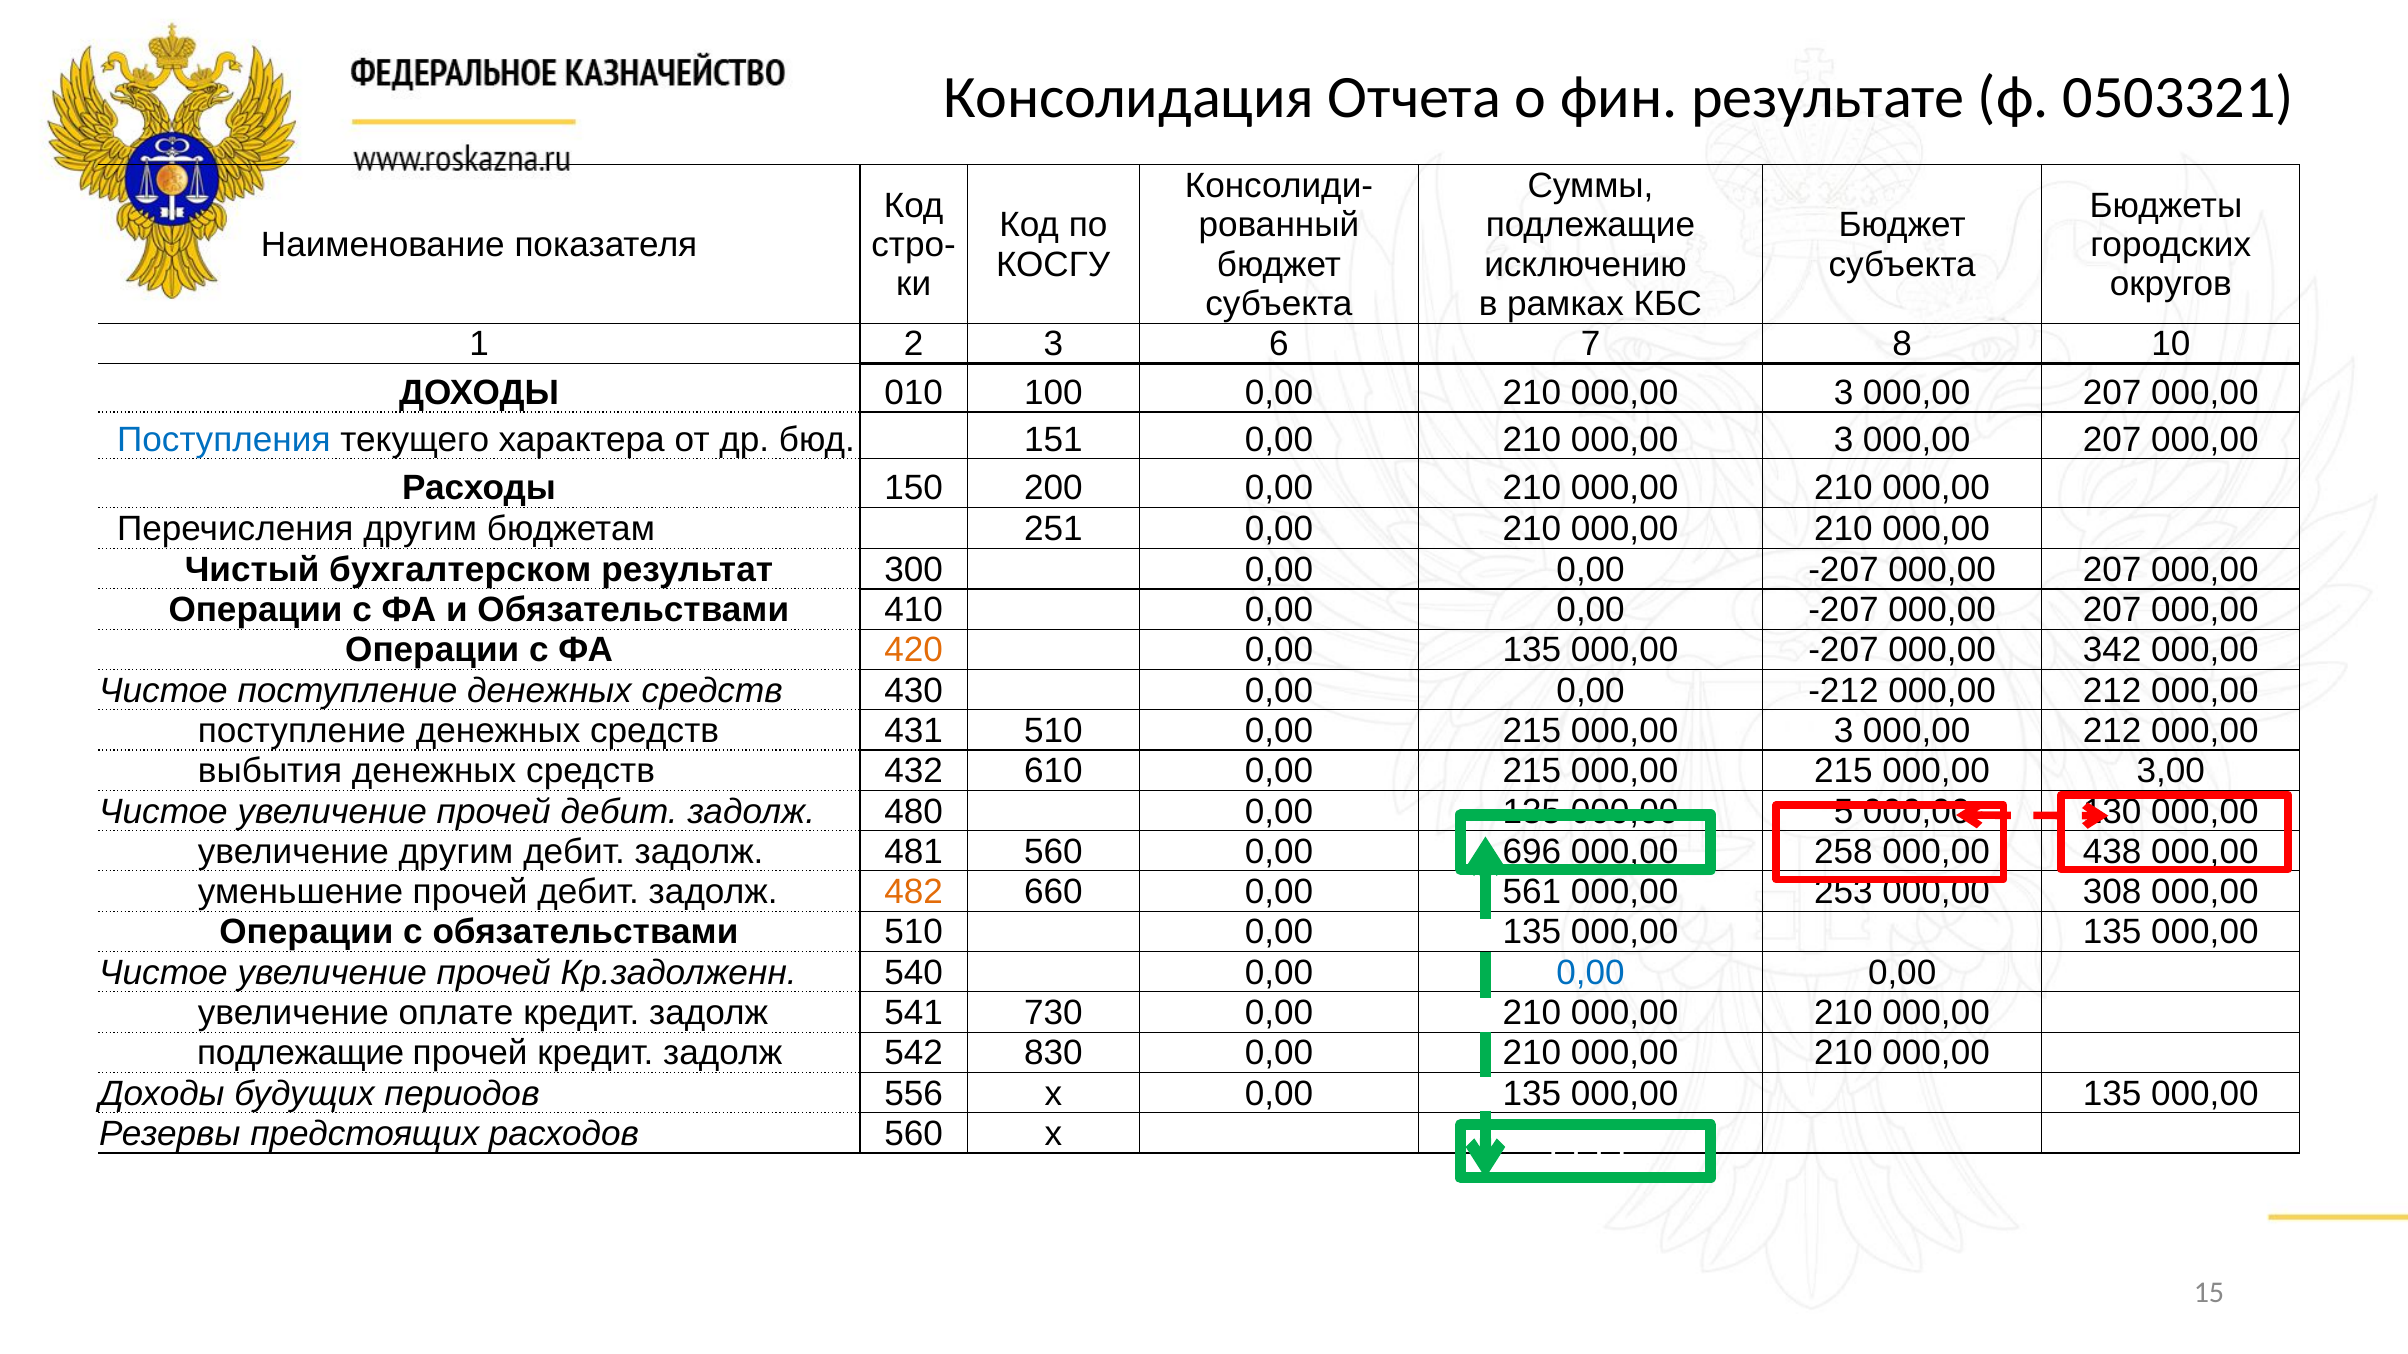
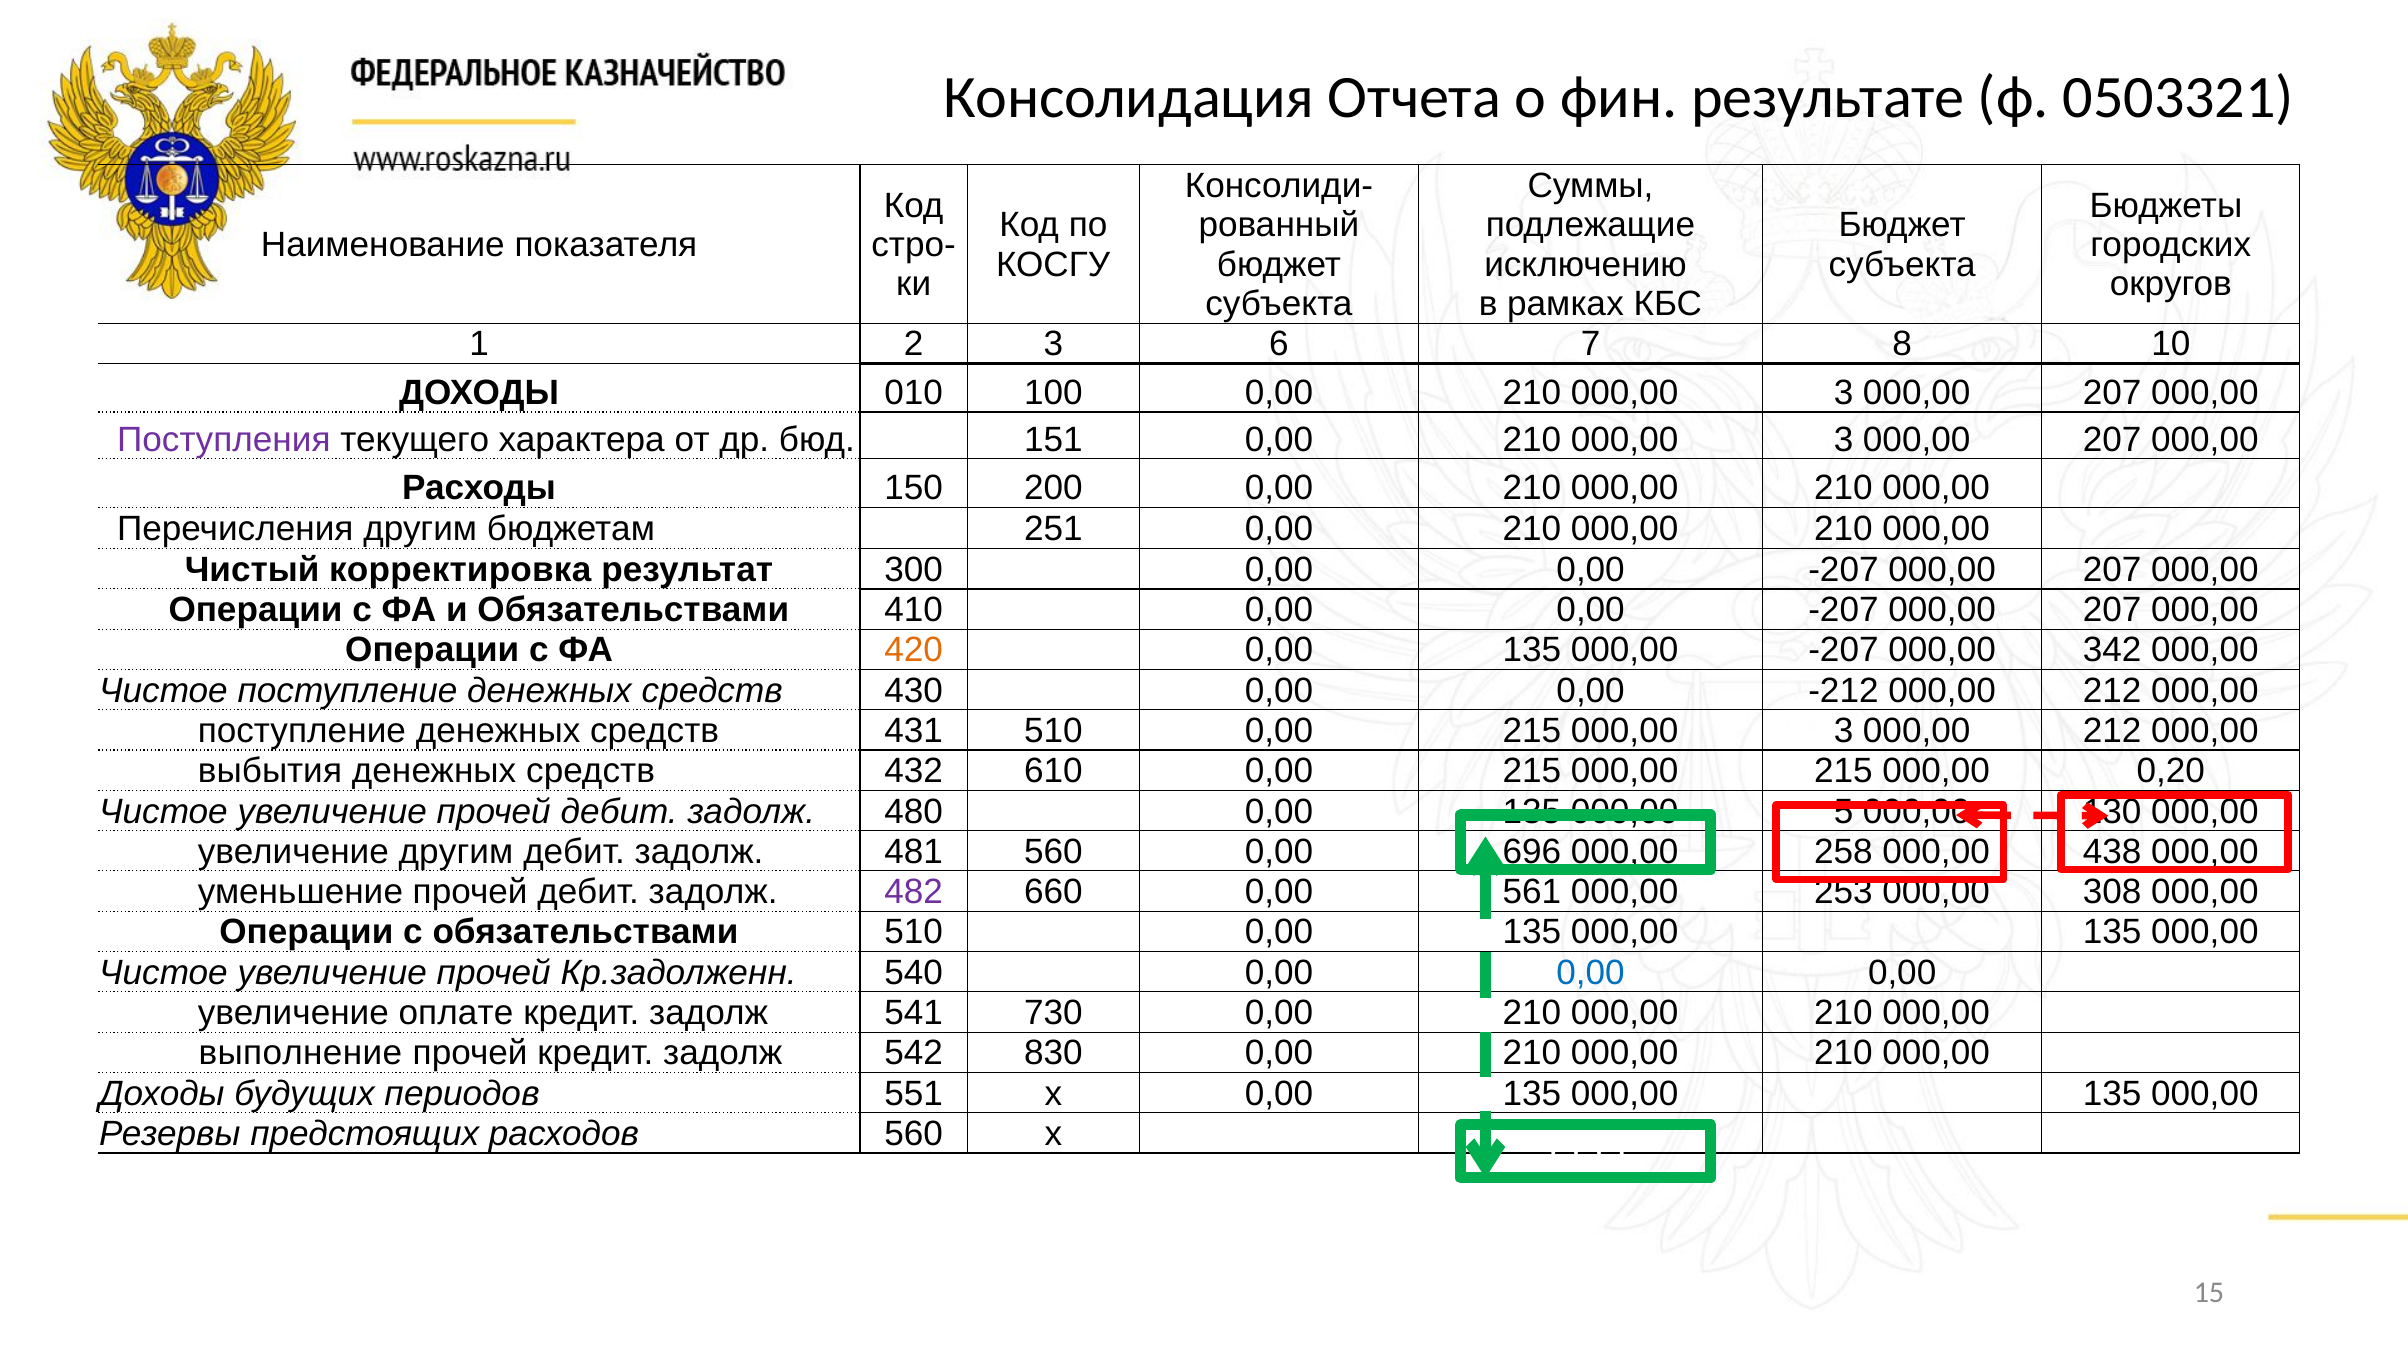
Поступления colour: blue -> purple (224, 440)
бухгалтерском: бухгалтерском -> корректировка (460, 570)
3,00: 3,00 -> 0,20 (2171, 771)
482 colour: orange -> purple (914, 892)
подлежащие: подлежащие -> выполнение (300, 1054)
556: 556 -> 551 (914, 1094)
